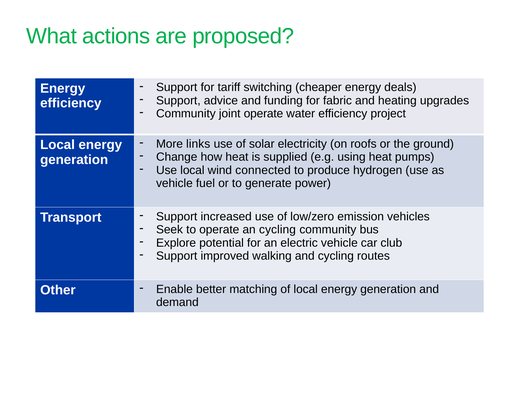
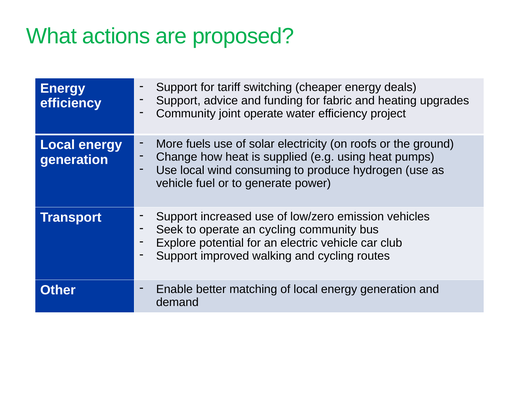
links: links -> fuels (198, 144)
connected: connected -> consuming (263, 170)
